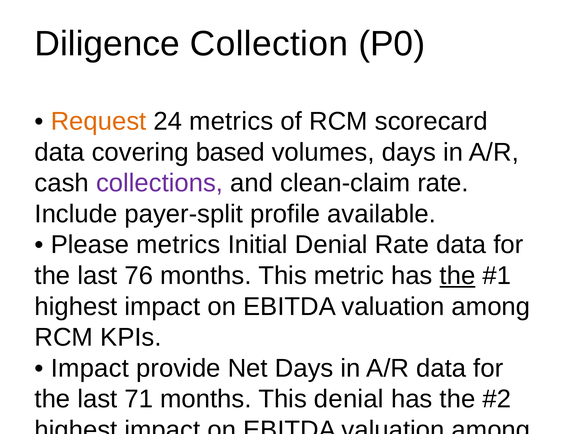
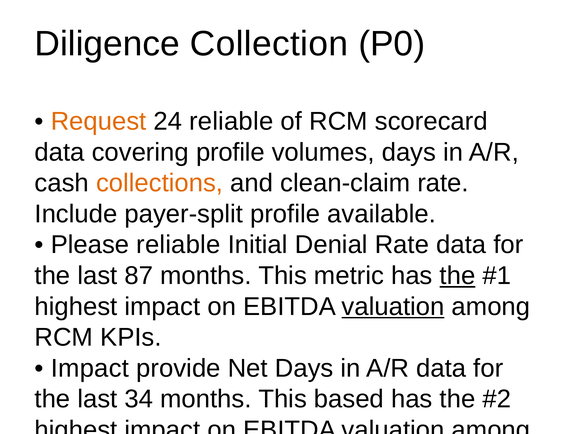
24 metrics: metrics -> reliable (231, 121)
covering based: based -> profile (230, 152)
collections colour: purple -> orange (160, 183)
Please metrics: metrics -> reliable (178, 245)
76: 76 -> 87 (139, 275)
valuation underline: none -> present (393, 306)
71: 71 -> 34 (139, 399)
This denial: denial -> based (349, 399)
